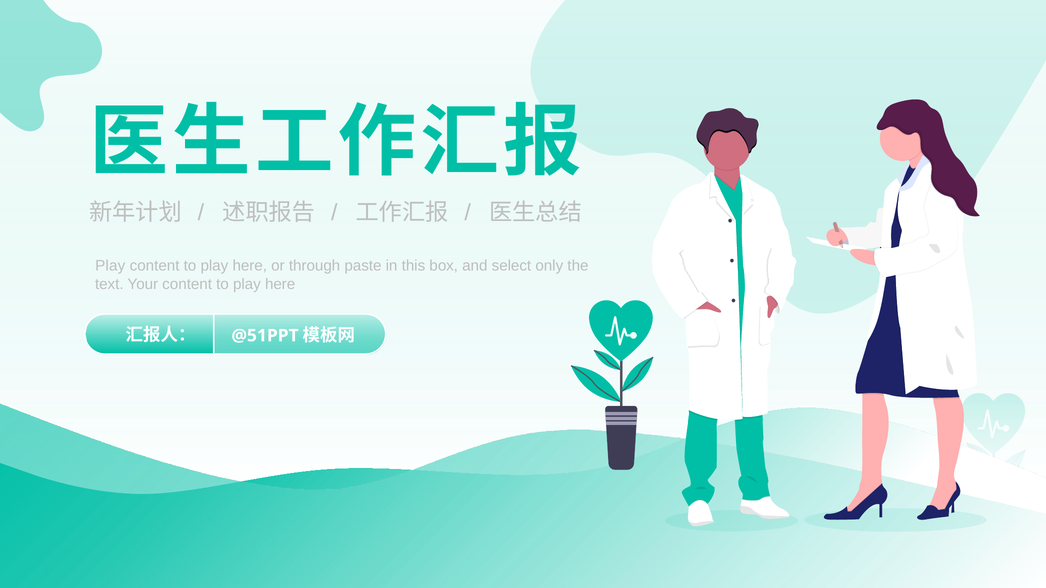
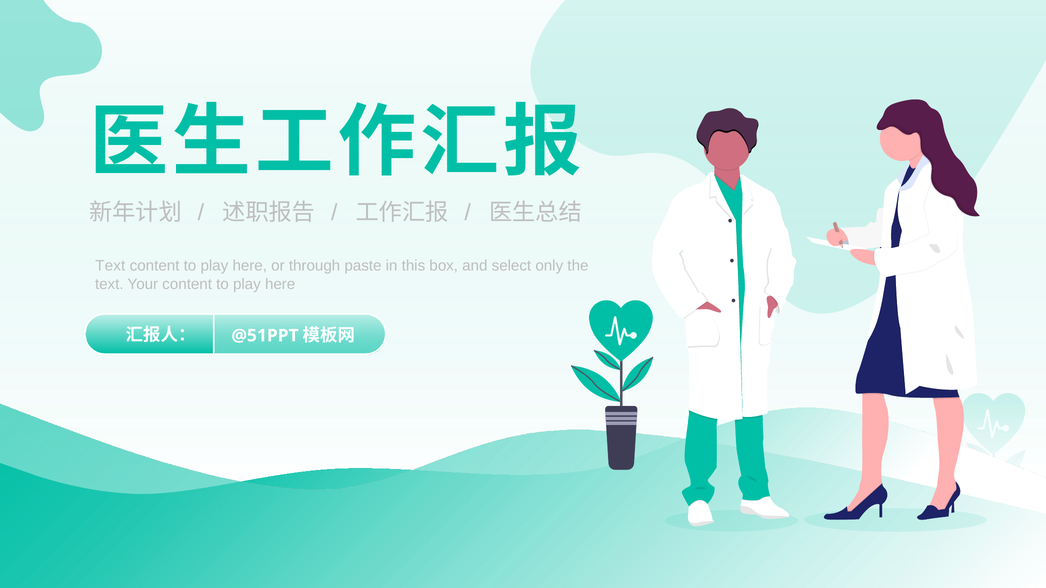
Play: Play -> Text (110, 266)
